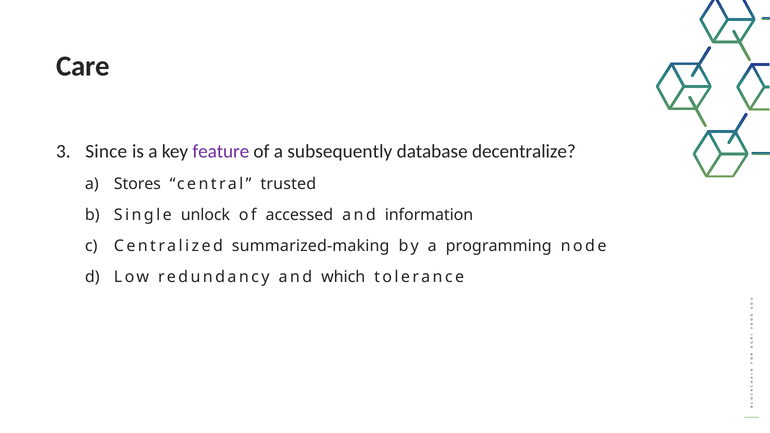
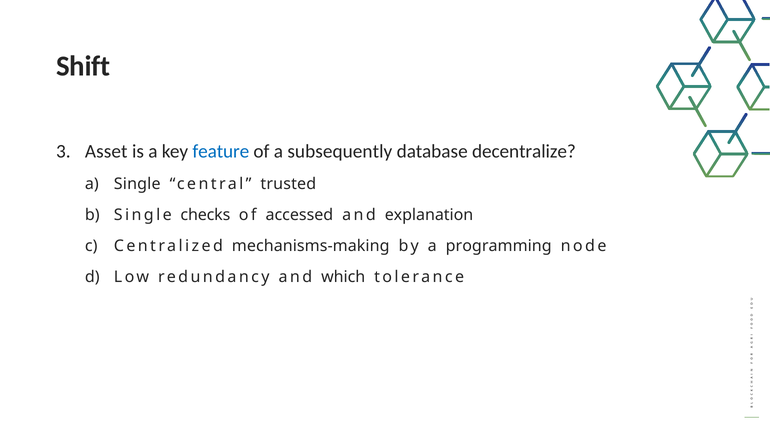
Care: Care -> Shift (83, 66)
Since: Since -> Asset (106, 151)
feature colour: purple -> blue (221, 151)
a Stores: Stores -> Single (137, 184)
unlock: unlock -> checks (205, 215)
information: information -> explanation (429, 215)
summarized-making: summarized-making -> mechanisms-making (311, 246)
